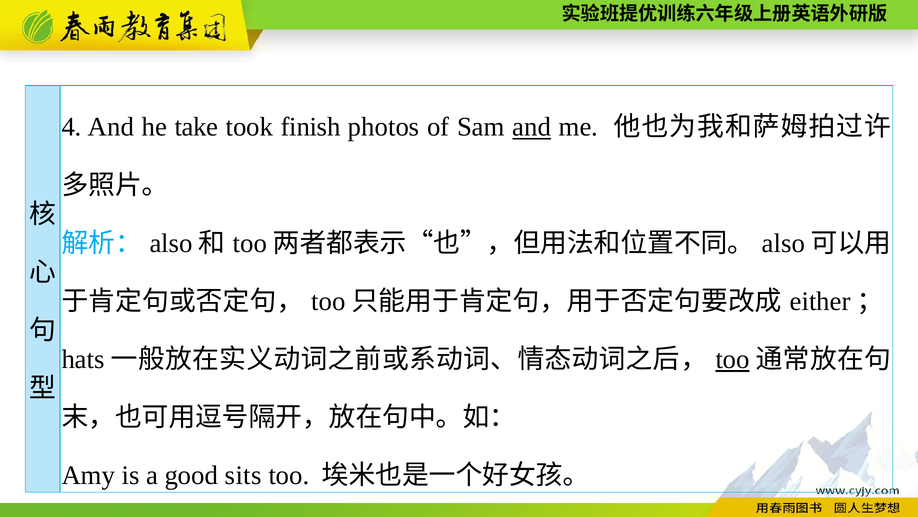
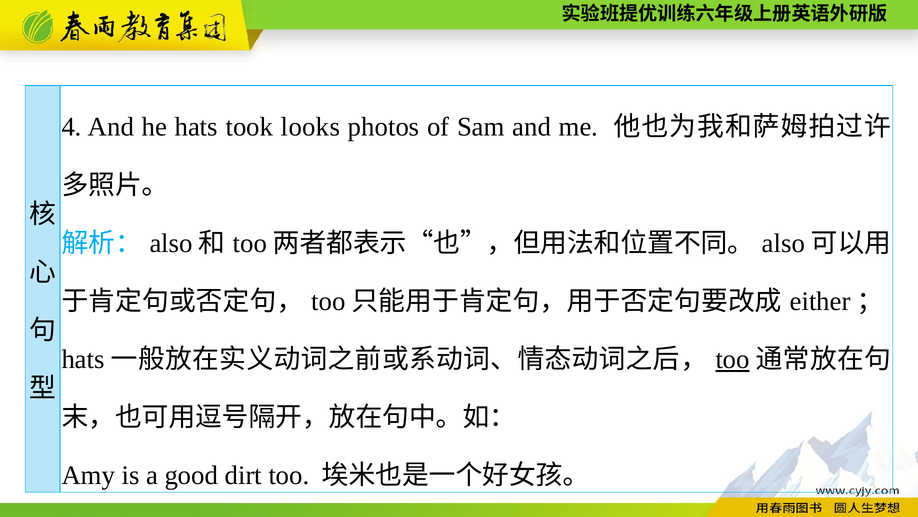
he take: take -> hats (196, 127)
finish: finish -> looks (310, 127)
and underline: present -> none (532, 127)
sits: sits -> dirt (243, 475)
